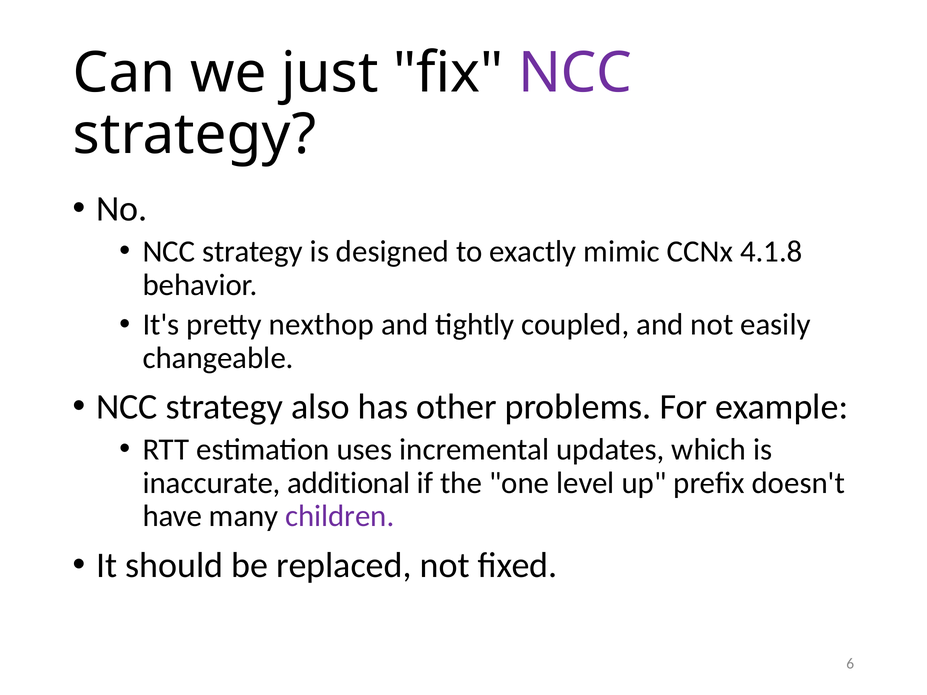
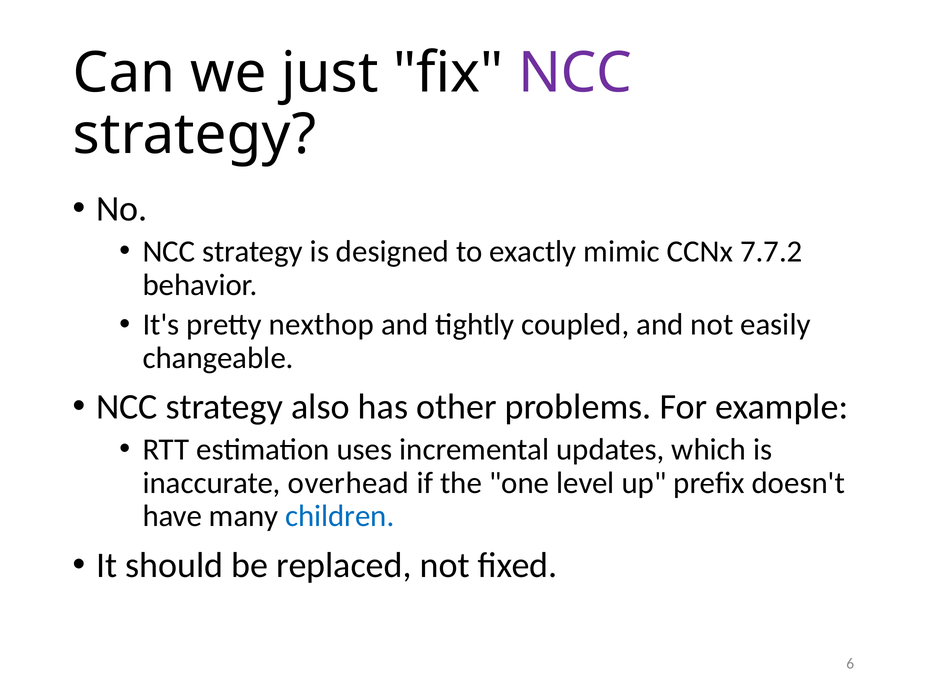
4.1.8: 4.1.8 -> 7.7.2 (771, 252)
additional: additional -> overhead (348, 483)
children colour: purple -> blue (340, 516)
